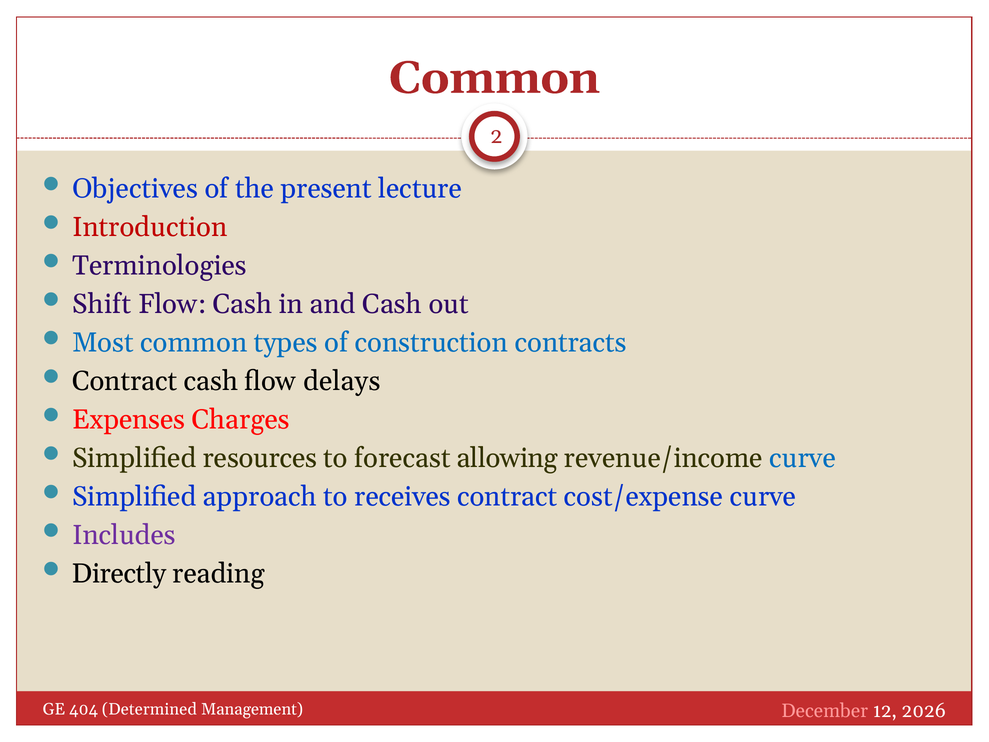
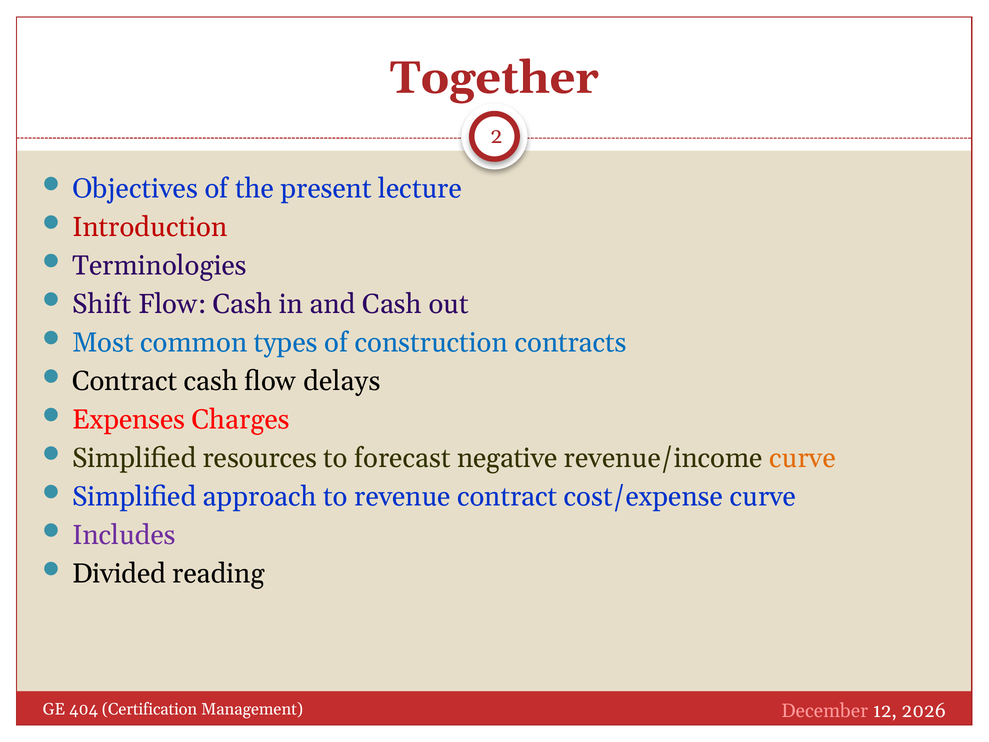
Common: Common -> Together (494, 78)
allowing: allowing -> negative (507, 458)
curve colour: blue -> orange (803, 458)
receives: receives -> revenue (402, 497)
Directly: Directly -> Divided (119, 574)
Determined: Determined -> Certification (150, 709)
